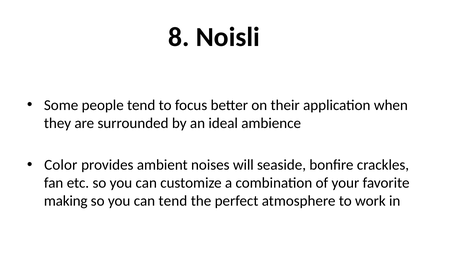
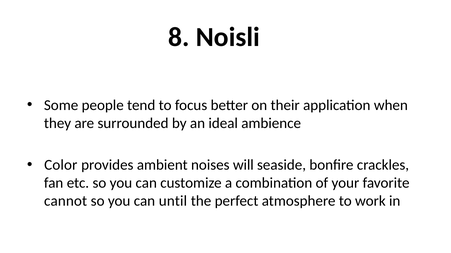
making: making -> cannot (66, 202)
can tend: tend -> until (173, 202)
